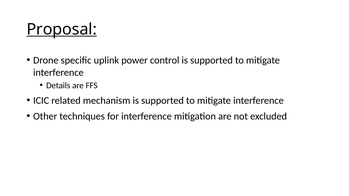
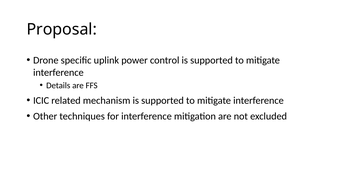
Proposal underline: present -> none (62, 29)
